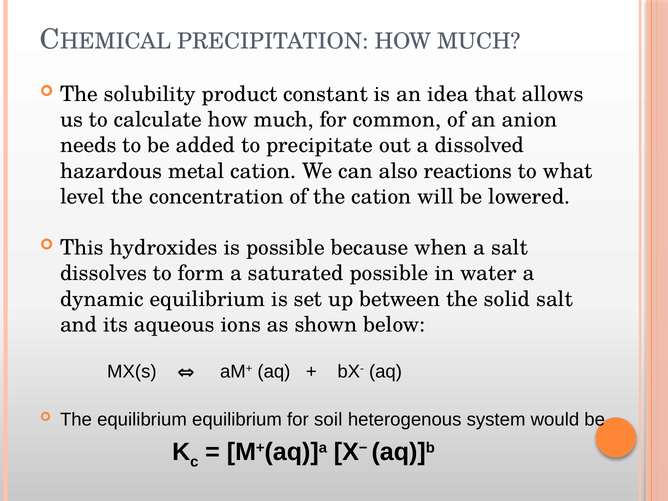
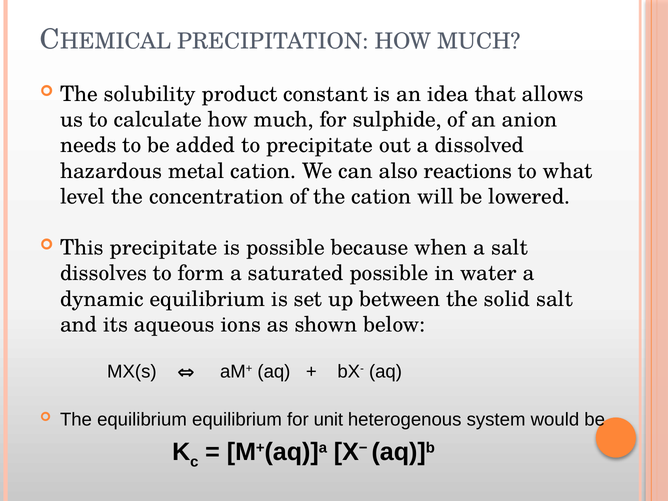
common: common -> sulphide (397, 120)
This hydroxides: hydroxides -> precipitate (164, 248)
soil: soil -> unit (328, 420)
